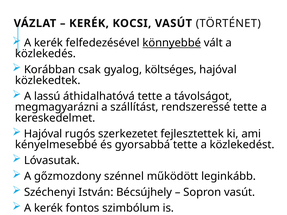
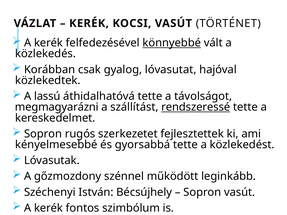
költséges: költséges -> lóvasutat (171, 70)
rendszeressé underline: none -> present (196, 107)
Hajóval: Hajóval -> Sopron (43, 134)
